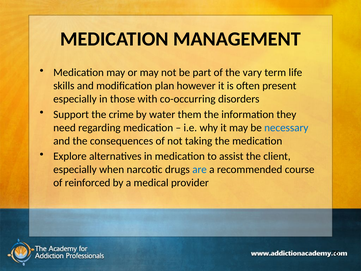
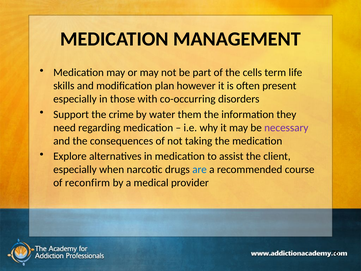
vary: vary -> cells (252, 72)
necessary colour: blue -> purple (286, 128)
reinforced: reinforced -> reconfirm (87, 183)
